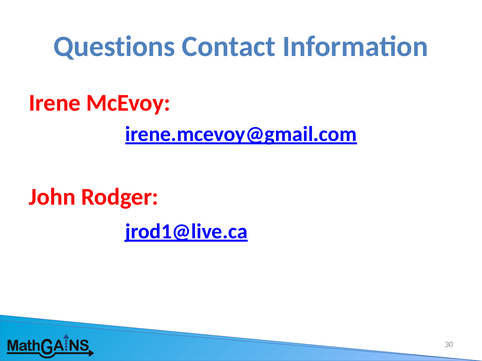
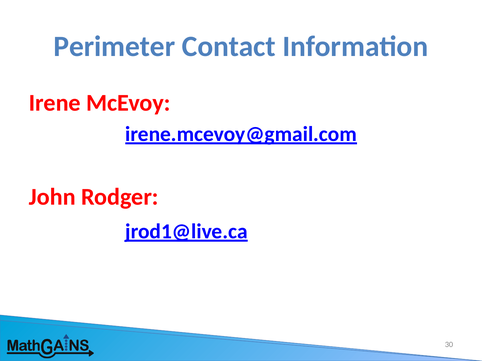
Questions: Questions -> Perimeter (114, 47)
